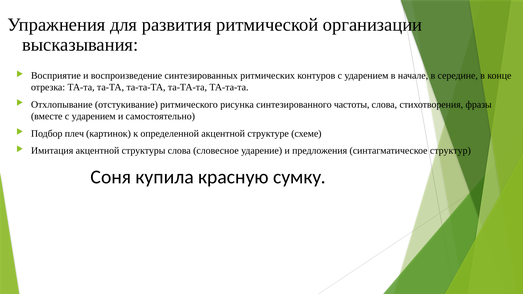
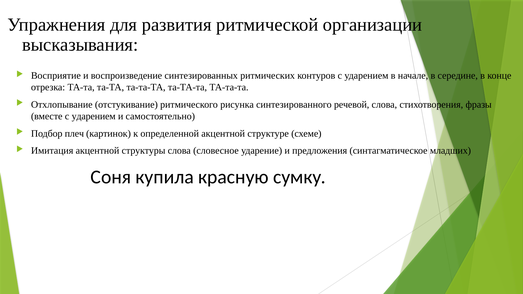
частоты: частоты -> речевой (352, 105)
структур: структур -> младших (450, 151)
